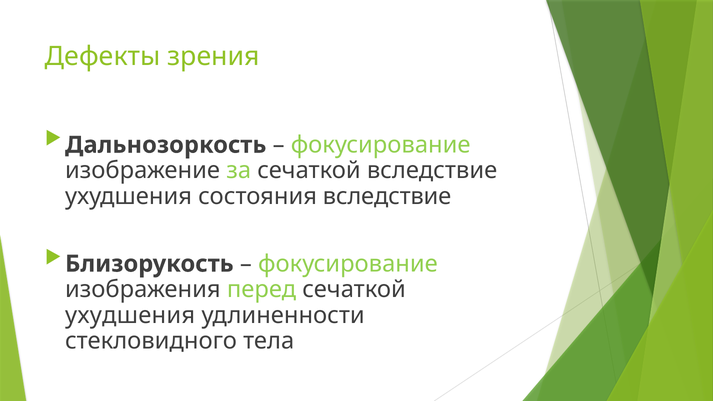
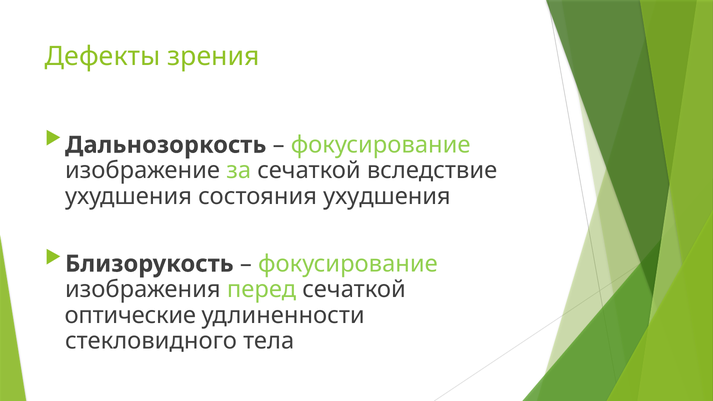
состояния вследствие: вследствие -> ухудшения (387, 196)
ухудшения: ухудшения -> оптические (130, 315)
